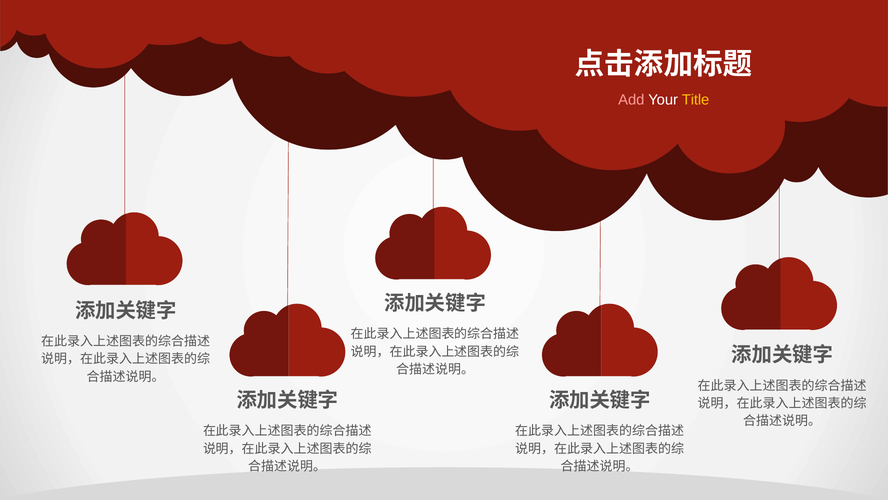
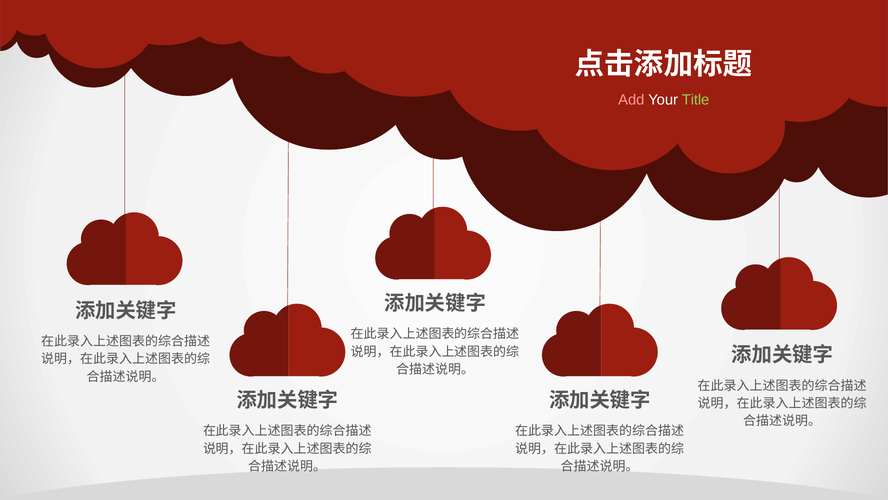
Title colour: yellow -> light green (696, 100)
